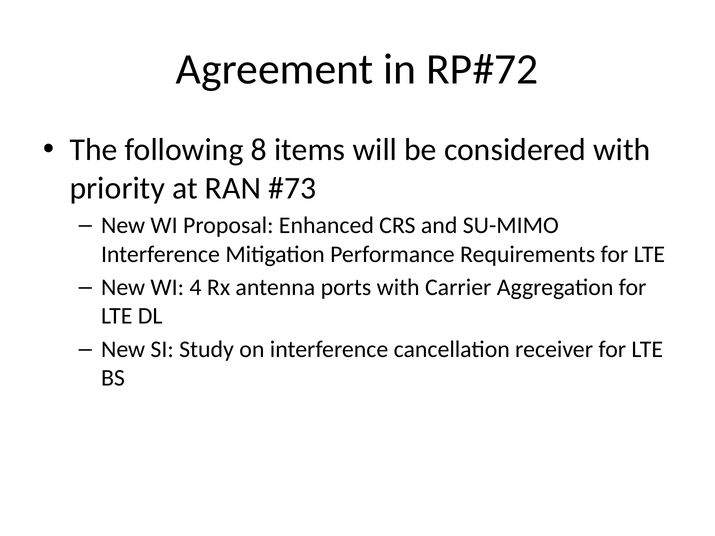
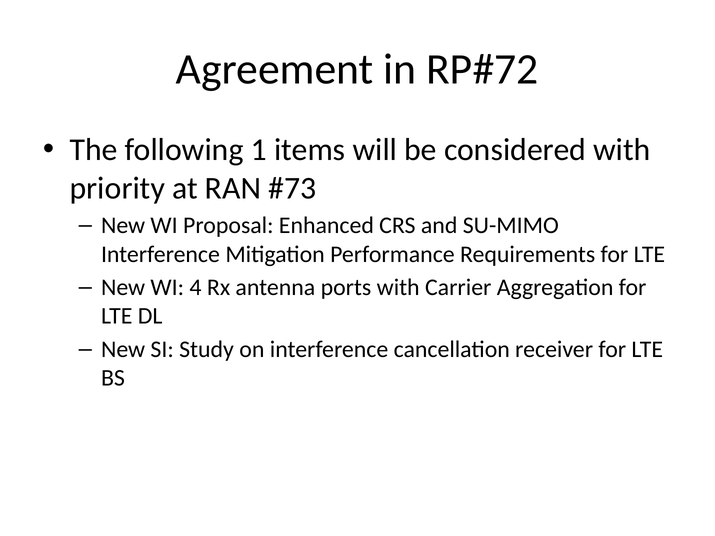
8: 8 -> 1 (259, 150)
